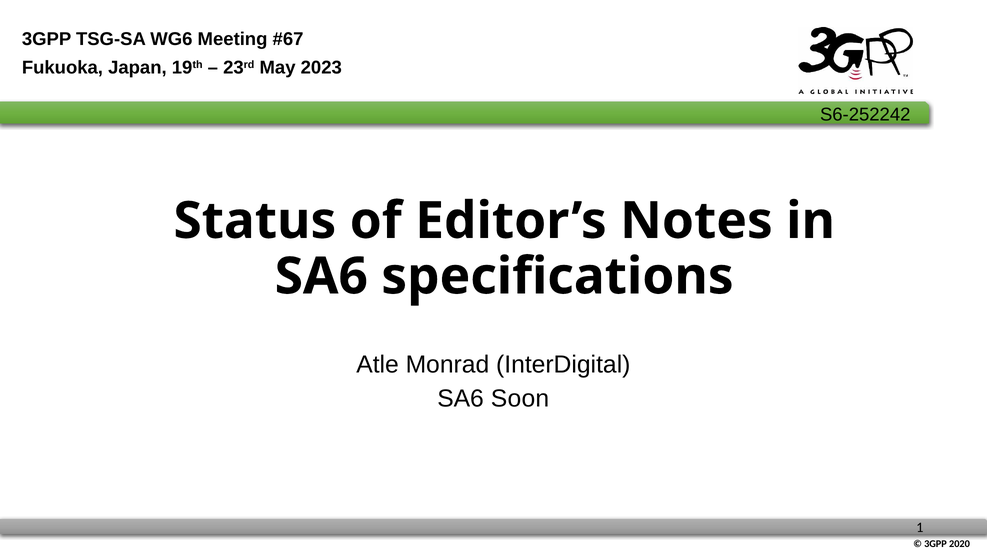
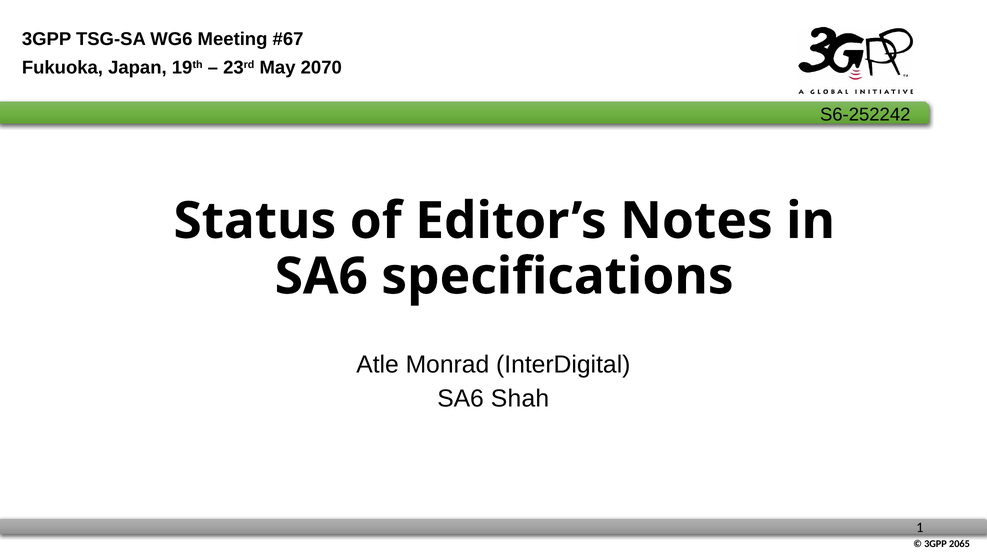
2023: 2023 -> 2070 (321, 68)
Soon: Soon -> Shah (520, 399)
2020: 2020 -> 2065 (960, 544)
